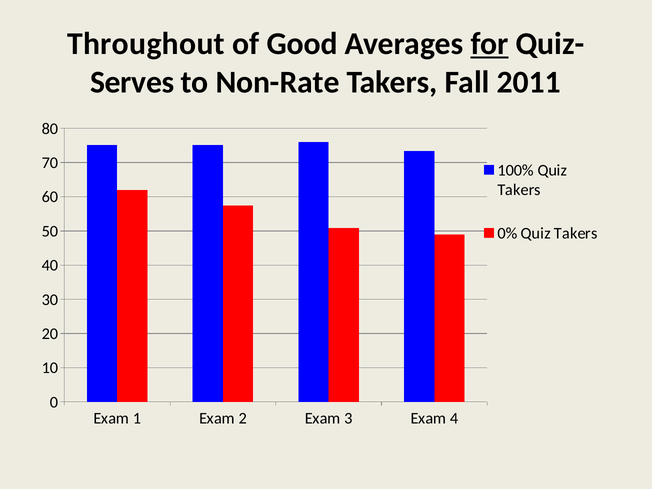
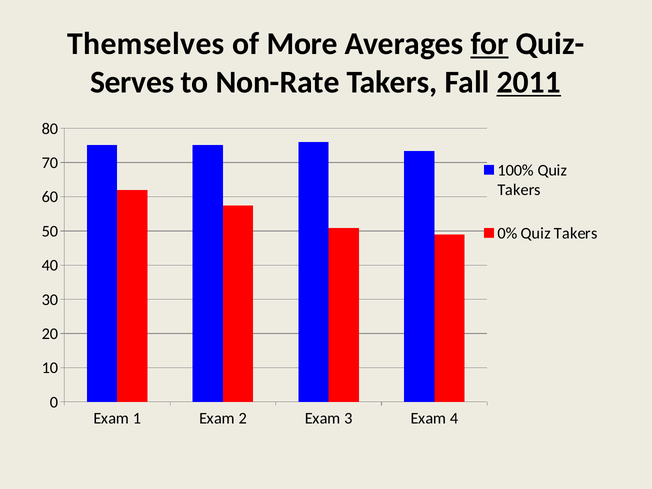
Throughout: Throughout -> Themselves (146, 44)
Good: Good -> More (302, 44)
2011 underline: none -> present (529, 82)
